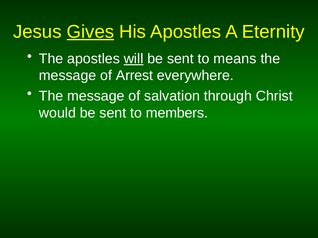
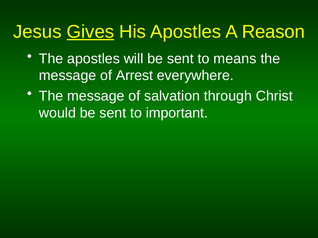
Eternity: Eternity -> Reason (273, 32)
will underline: present -> none (134, 59)
members: members -> important (177, 113)
